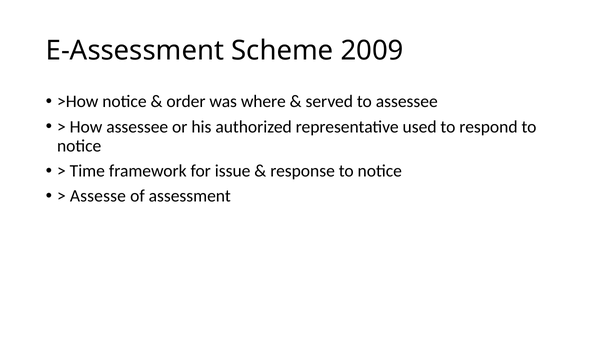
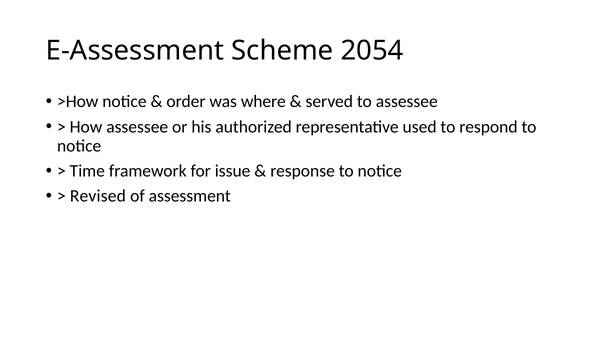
2009: 2009 -> 2054 (372, 50)
Assesse: Assesse -> Revised (98, 196)
